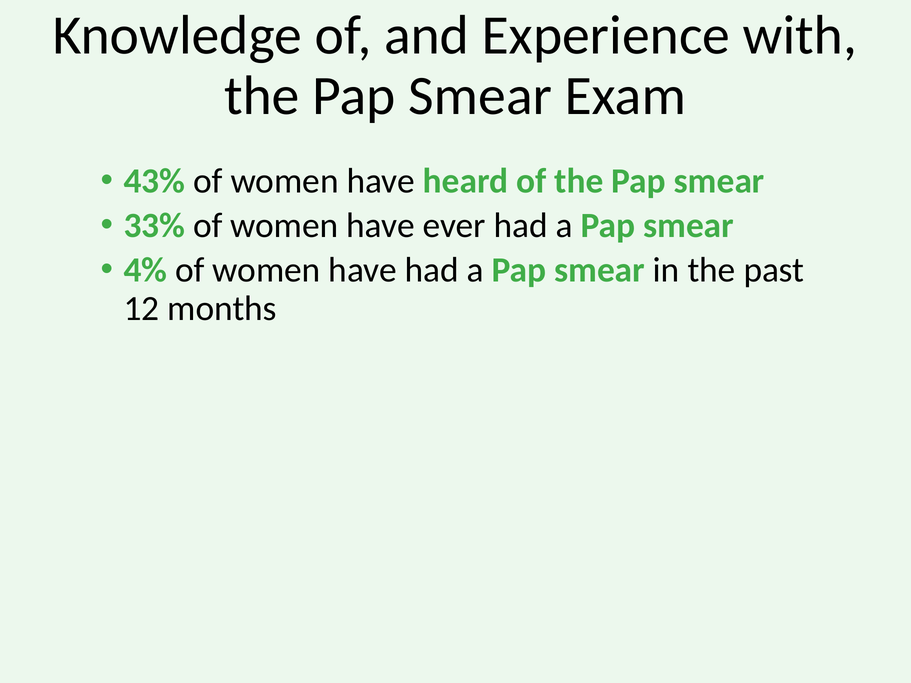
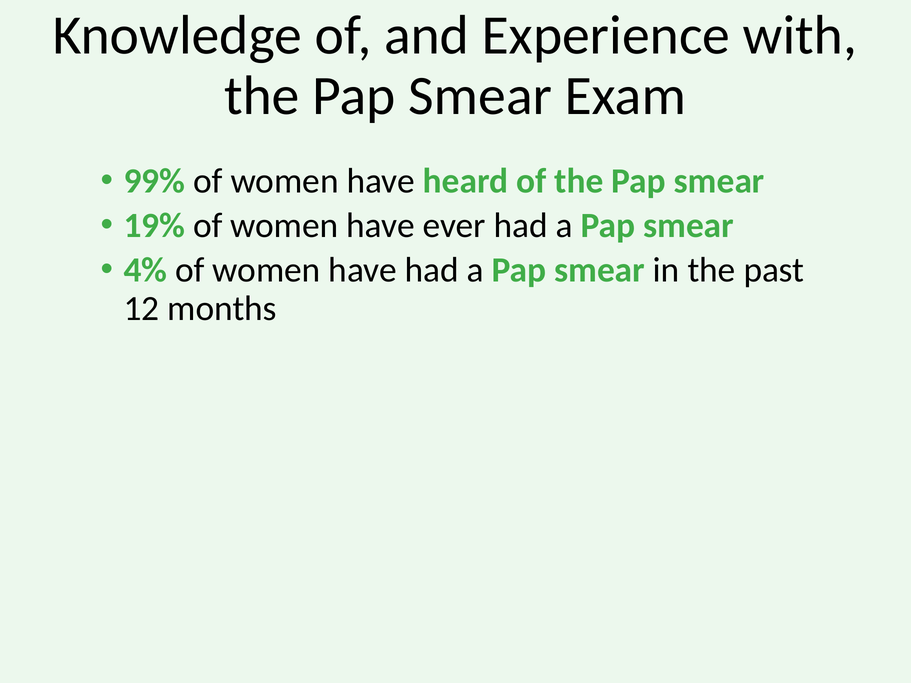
43%: 43% -> 99% (154, 181)
33%: 33% -> 19% (154, 226)
